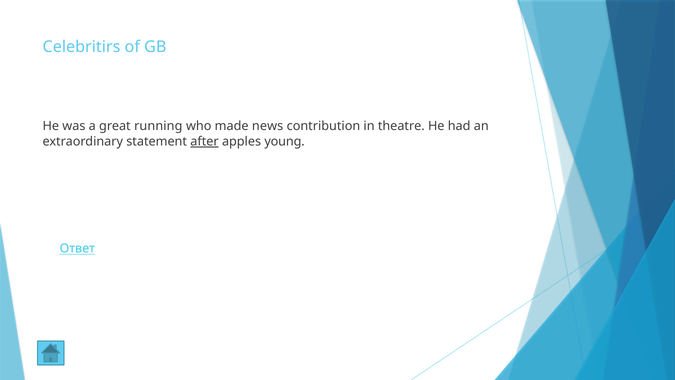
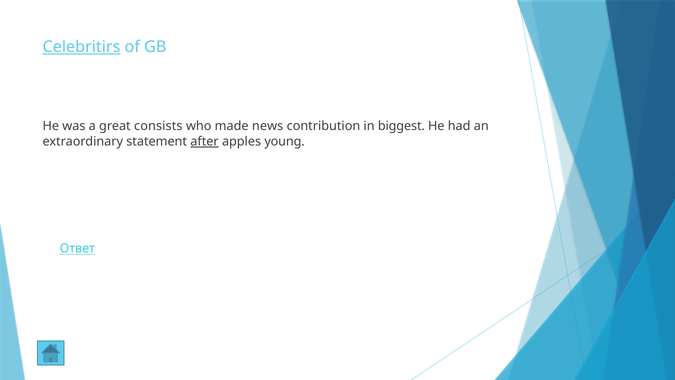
Celebritirs underline: none -> present (81, 47)
running: running -> consists (158, 126)
theatre: theatre -> biggest (401, 126)
